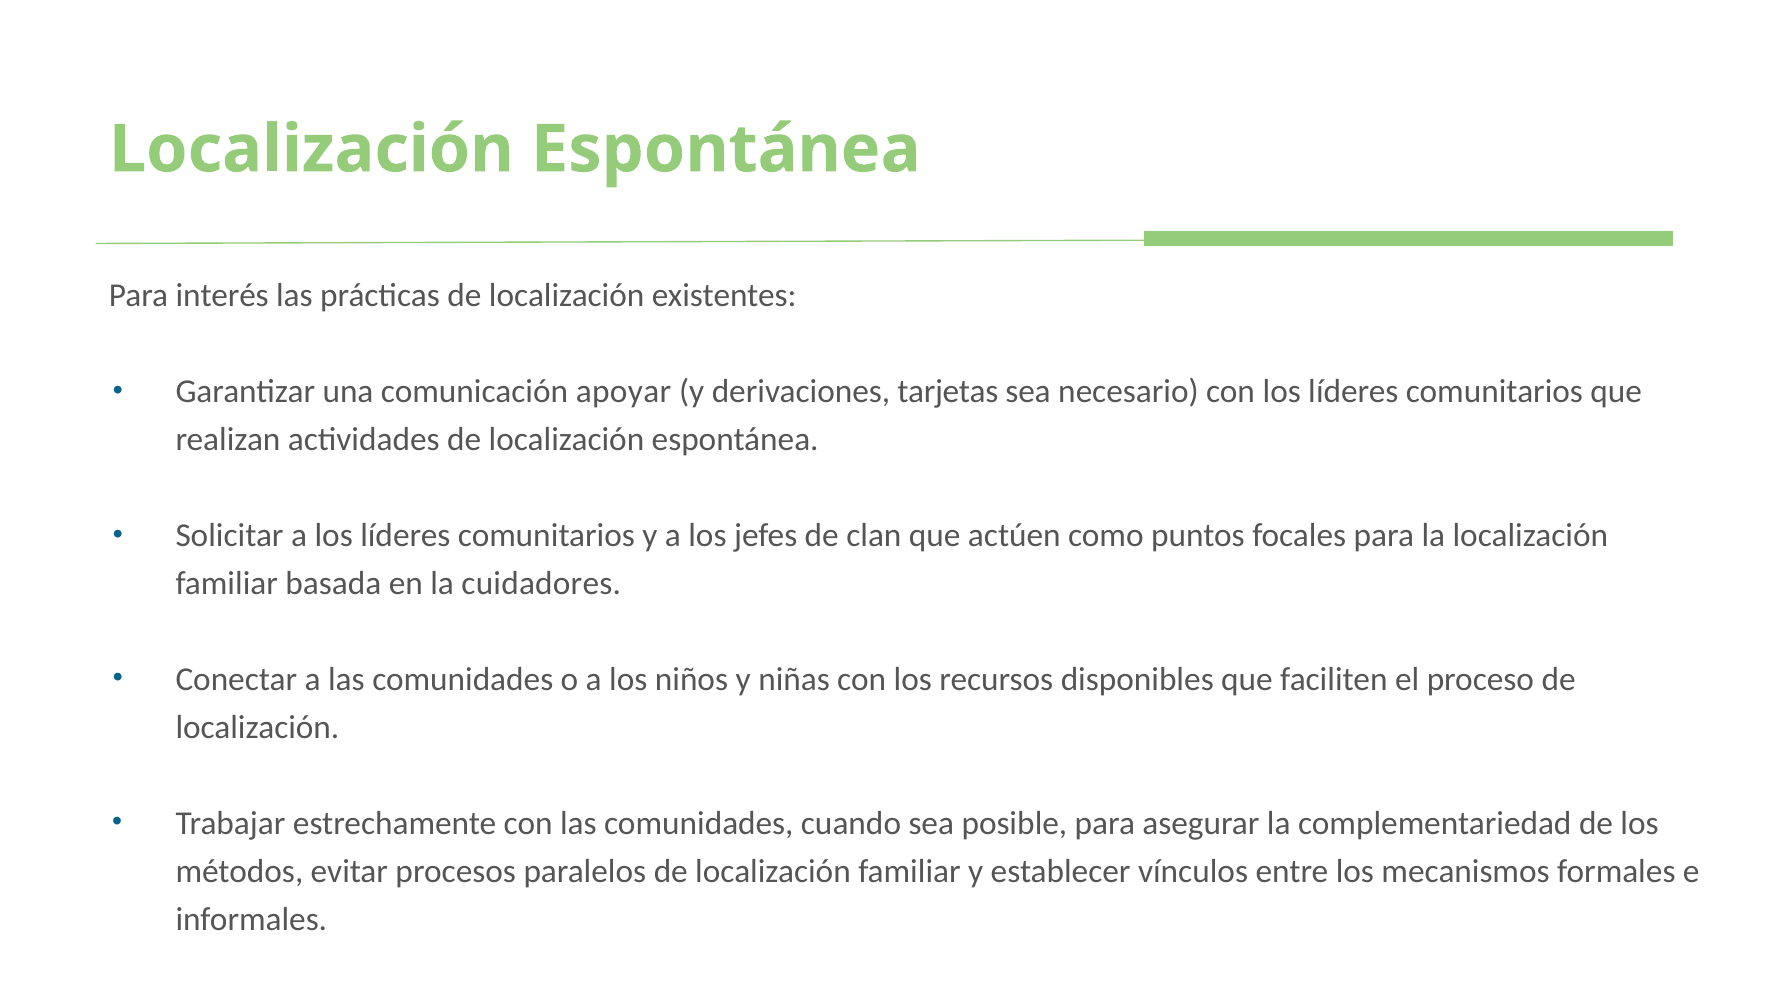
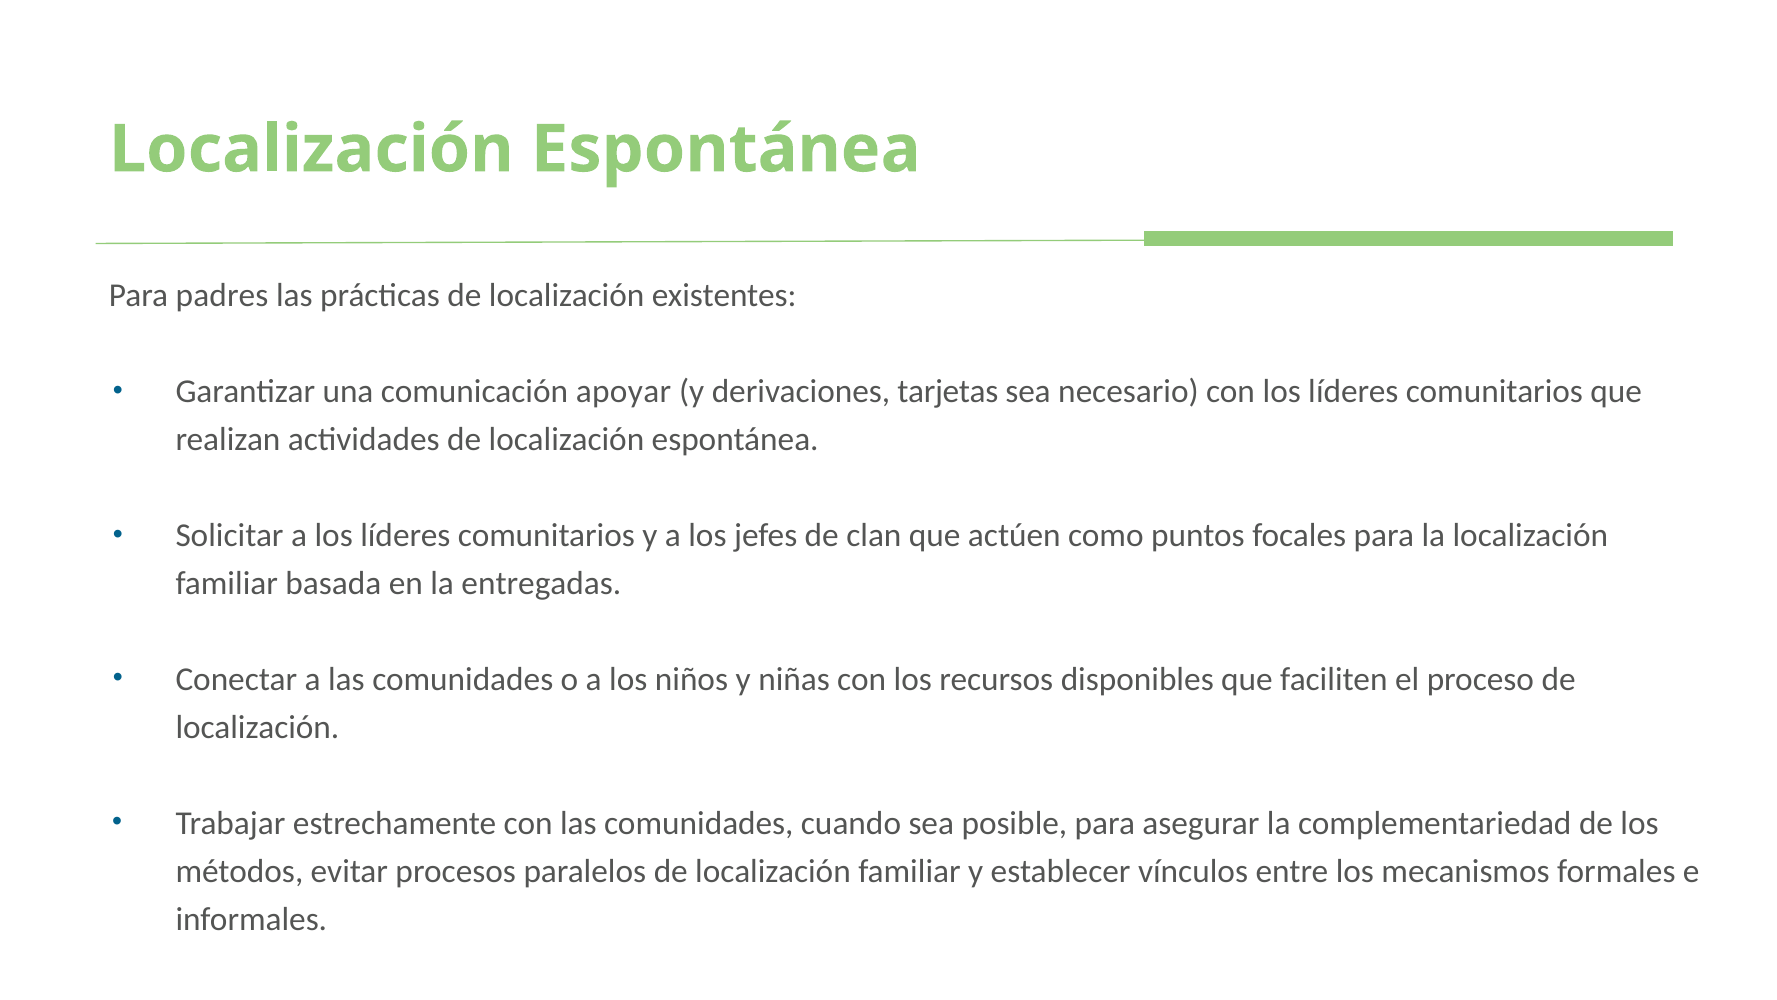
interés: interés -> padres (222, 295)
cuidadores: cuidadores -> entregadas (541, 583)
